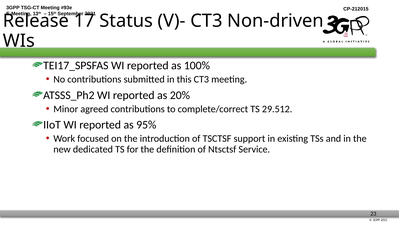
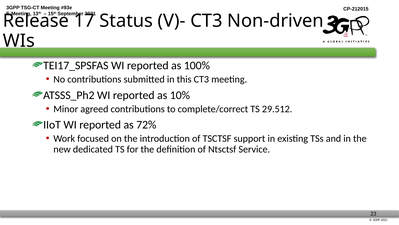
20%: 20% -> 10% (180, 95)
95%: 95% -> 72% (146, 124)
